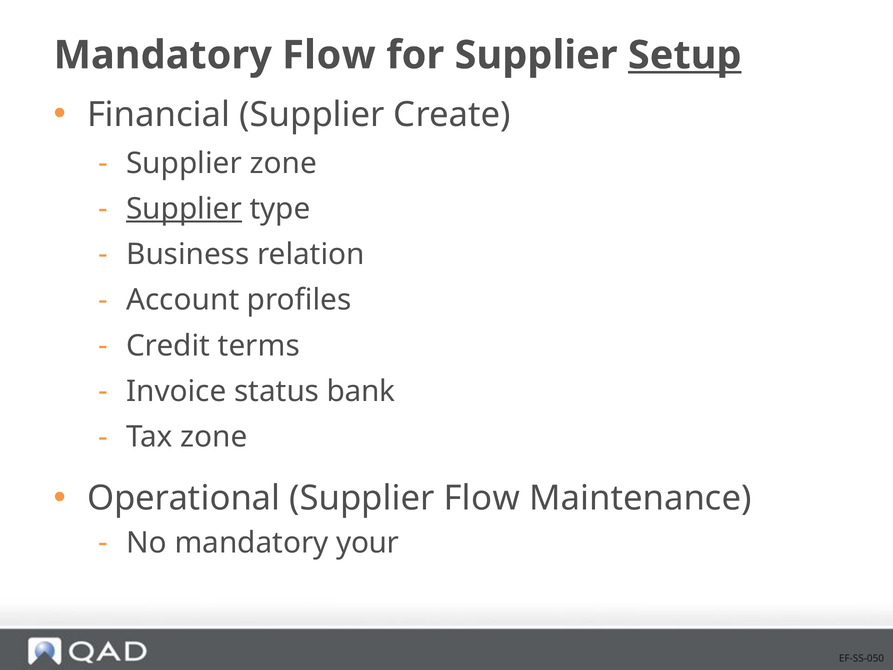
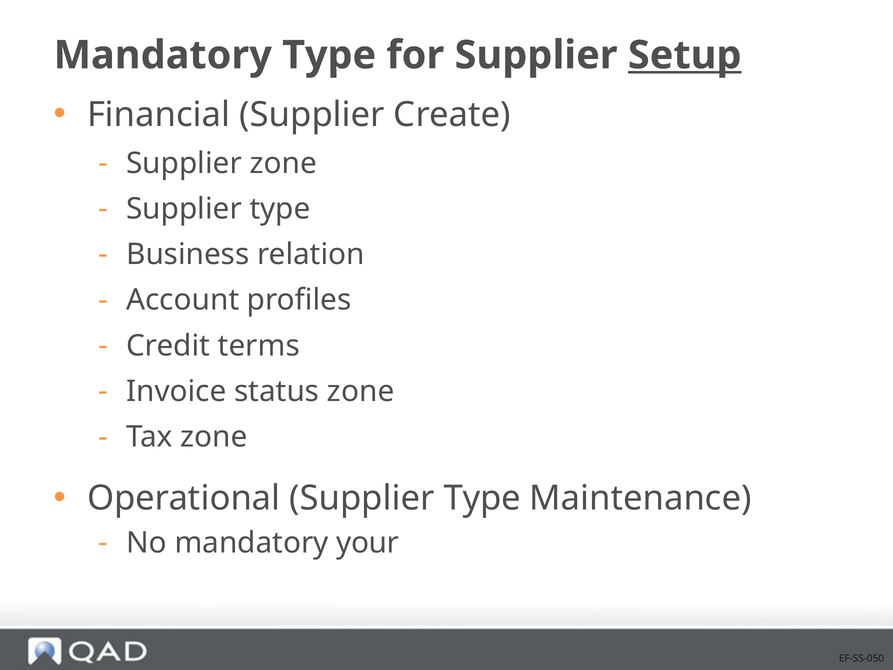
Mandatory Flow: Flow -> Type (329, 55)
Supplier underline: present -> none (184, 209)
status bank: bank -> zone (361, 391)
Operational Supplier Flow: Flow -> Type (482, 498)
